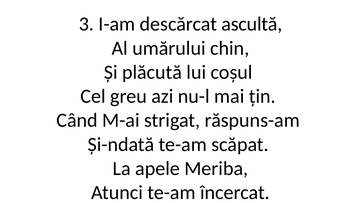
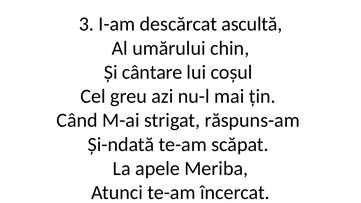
plăcută: plăcută -> cântare (152, 72)
